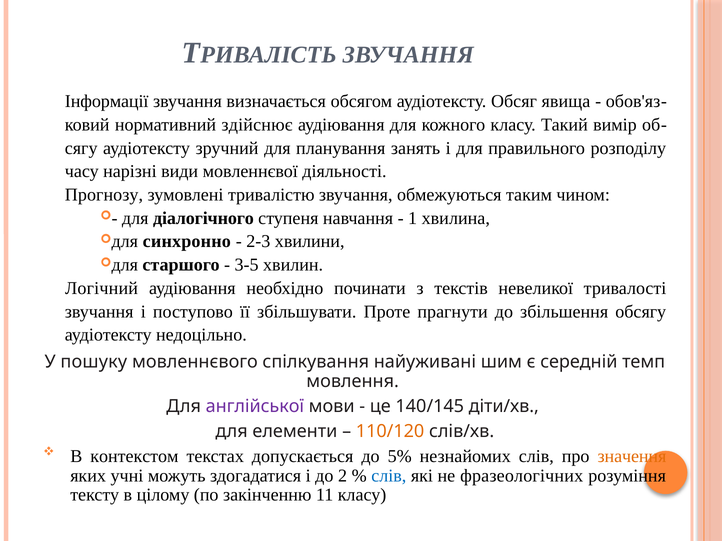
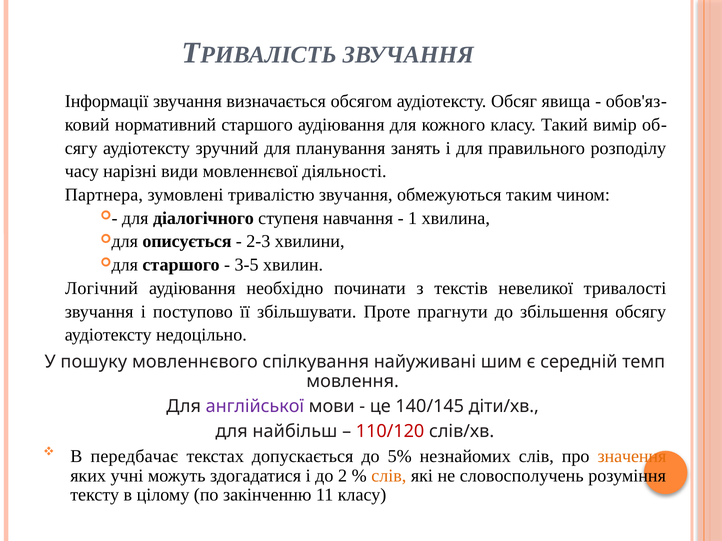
нормативний здійснює: здійснює -> старшого (257, 125)
Прогнозу: Прогнозу -> Партнера (104, 195)
синхронно: синхронно -> описується (187, 242)
елементи: елементи -> найбільш (295, 432)
110/120 colour: orange -> red (390, 432)
контекстом: контекстом -> передбачає (134, 456)
слів colour: blue -> orange (389, 476)
фразеологічних: фразеологічних -> словосполучень (522, 476)
